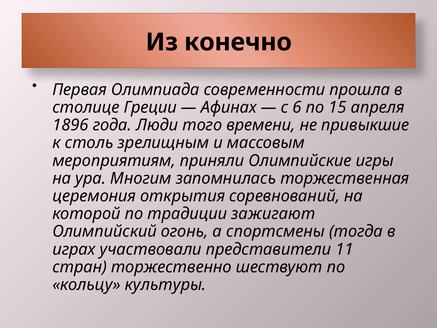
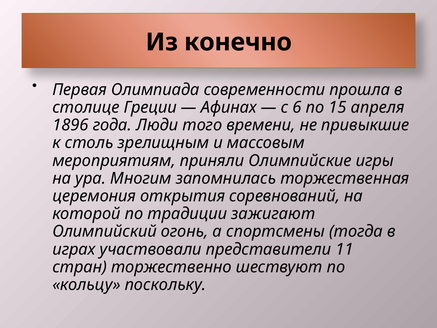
культуры: культуры -> поскольку (165, 285)
